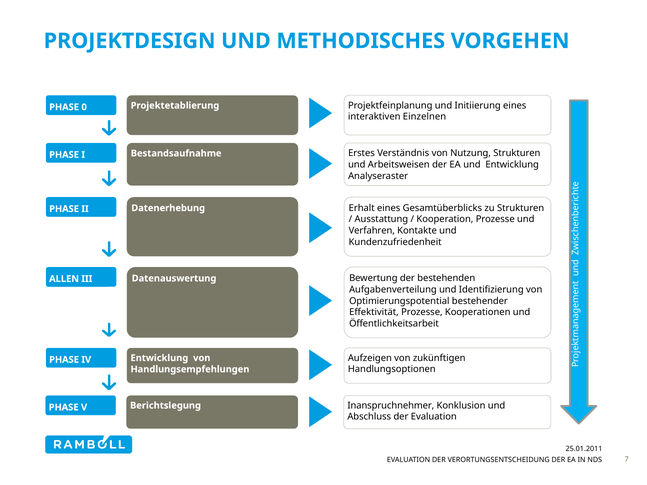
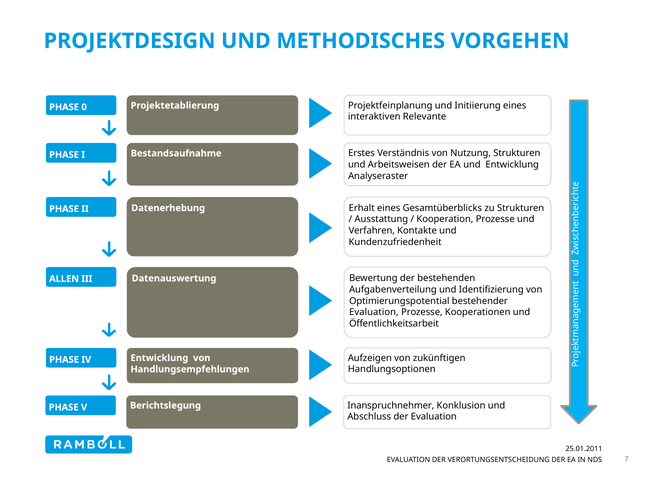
Einzelnen: Einzelnen -> Relevante (425, 117)
Effektivität: Effektivität -> Evaluation (374, 312)
